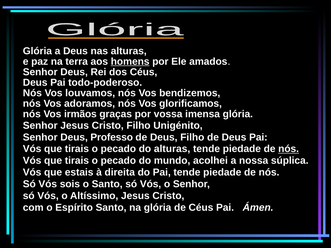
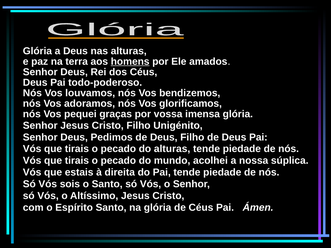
irmãos: irmãos -> pequei (80, 114)
Professo: Professo -> Pedimos (112, 137)
nós underline: present -> none (289, 149)
